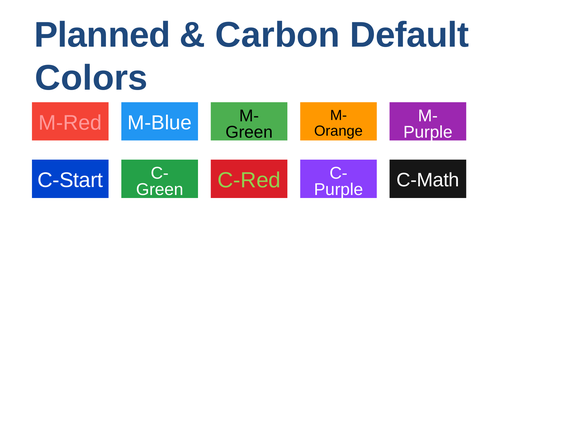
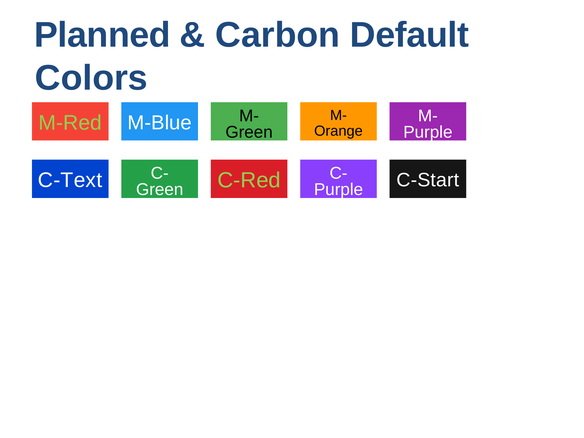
M-Red colour: pink -> light green (70, 123)
C-Start: C-Start -> C-Text (70, 180)
C-Math: C-Math -> C-Start (428, 180)
